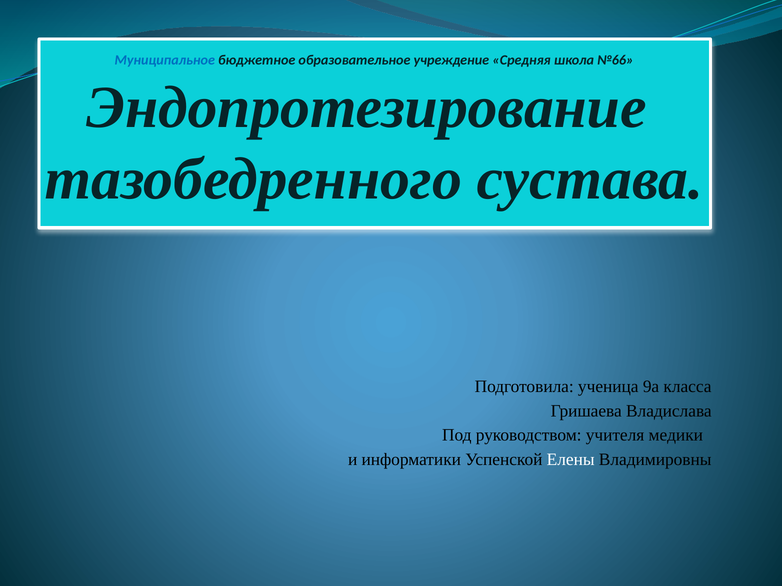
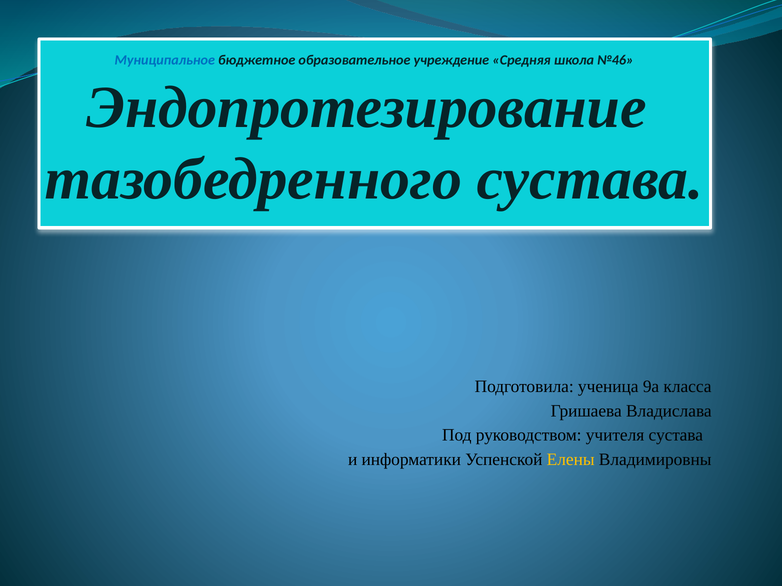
№66: №66 -> №46 (615, 60)
учителя медики: медики -> сустава (676, 435)
Елены colour: white -> yellow (571, 460)
